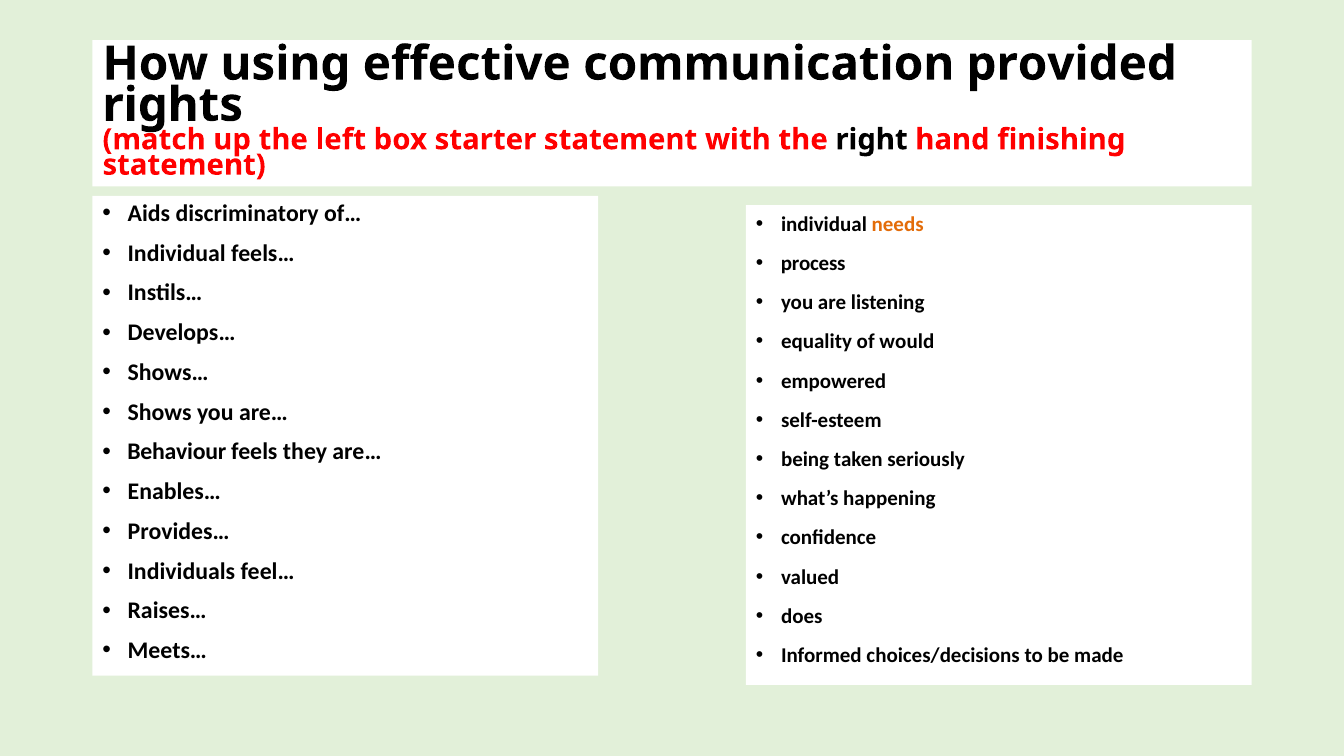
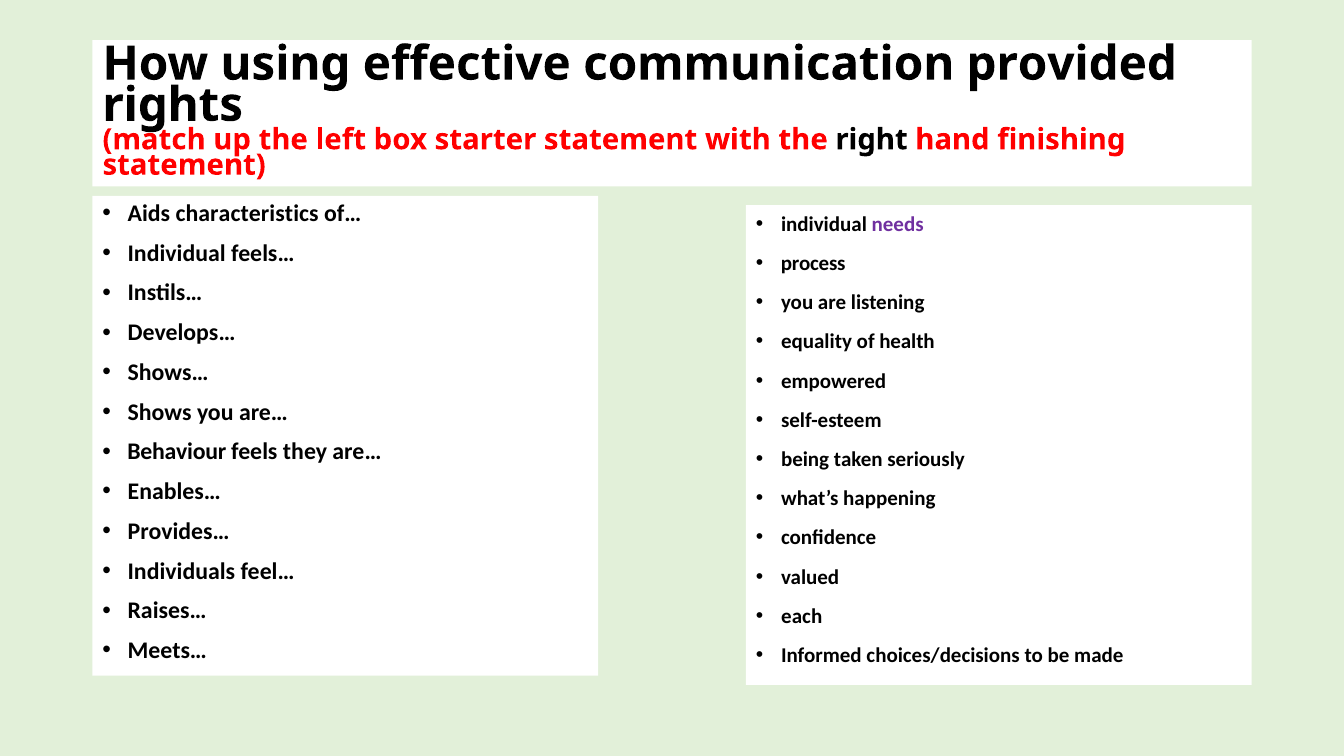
discriminatory: discriminatory -> characteristics (247, 214)
needs colour: orange -> purple (898, 224)
would: would -> health (907, 342)
does: does -> each (802, 616)
